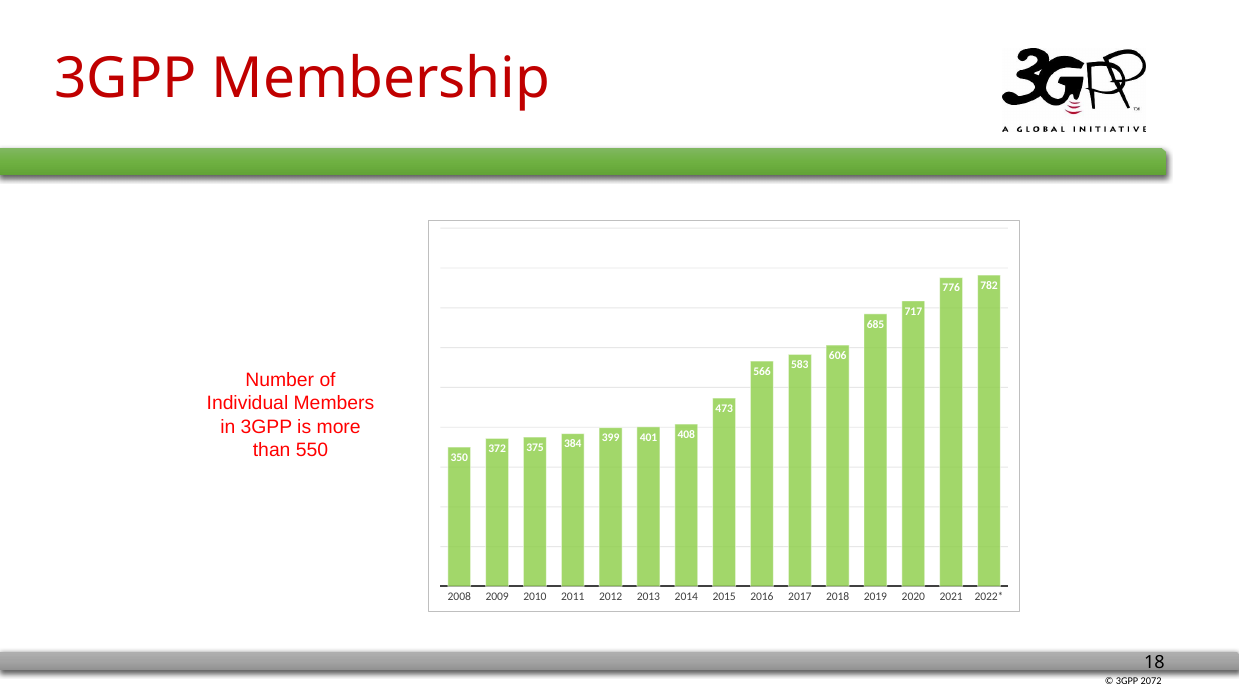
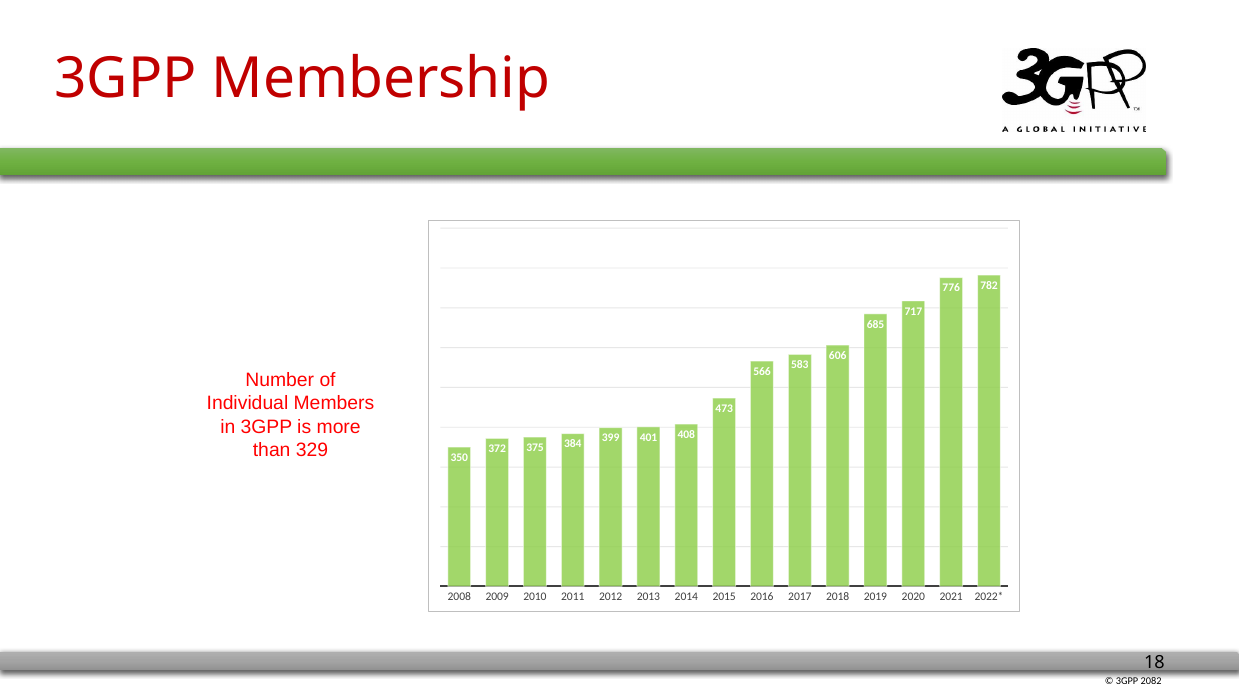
550: 550 -> 329 (312, 450)
2072: 2072 -> 2082 (1151, 681)
